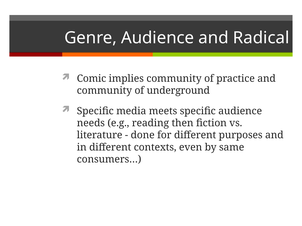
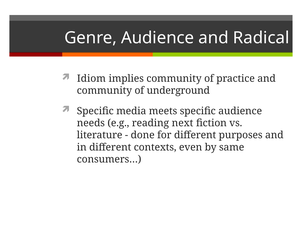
Comic: Comic -> Idiom (91, 79)
then: then -> next (182, 123)
